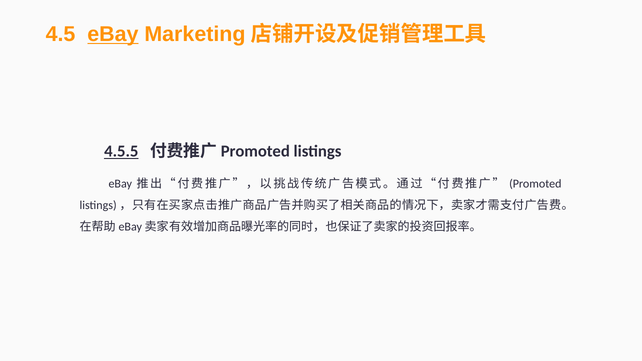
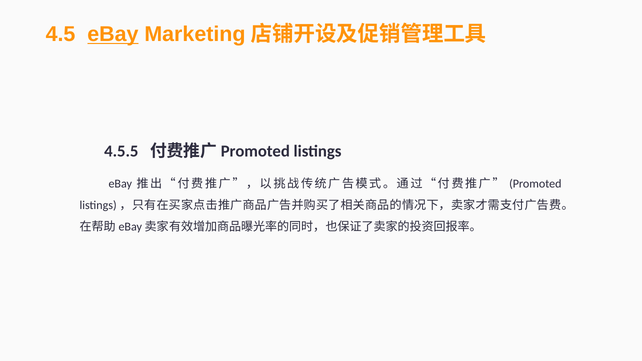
4.5.5 underline: present -> none (121, 151)
